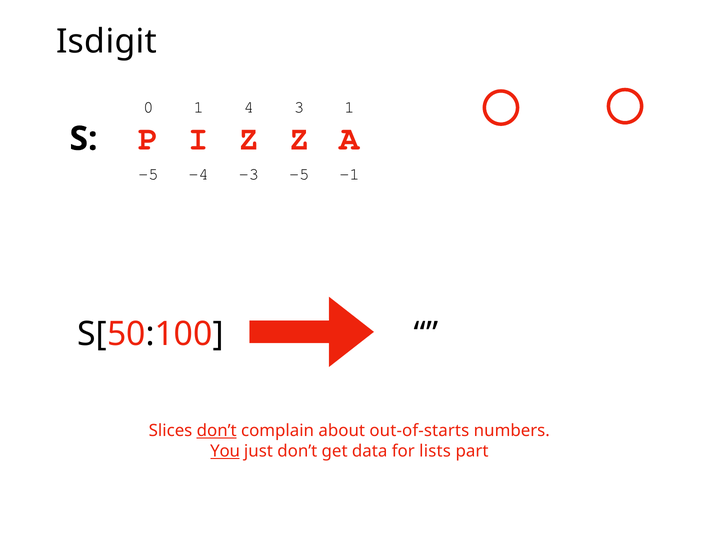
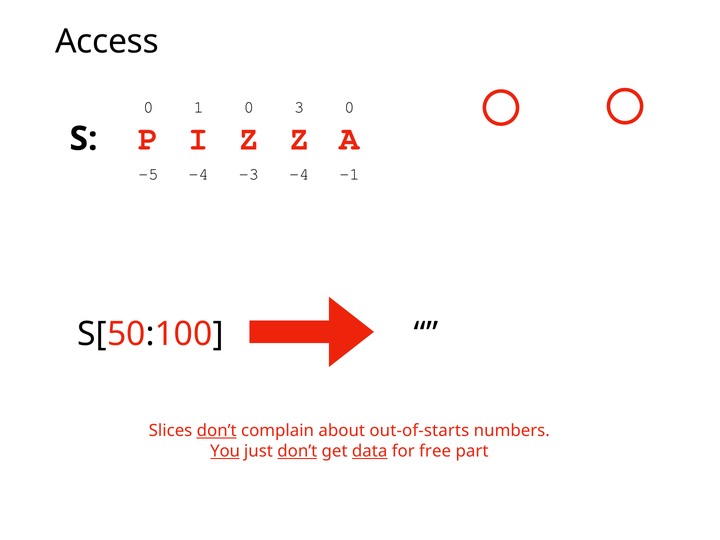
Isdigit: Isdigit -> Access (107, 41)
1 4: 4 -> 0 (249, 107)
3 1: 1 -> 0 (349, 107)
-3 -5: -5 -> -4 (299, 174)
don’t underline: none -> present (297, 451)
data underline: none -> present (370, 451)
lists: lists -> free (435, 451)
